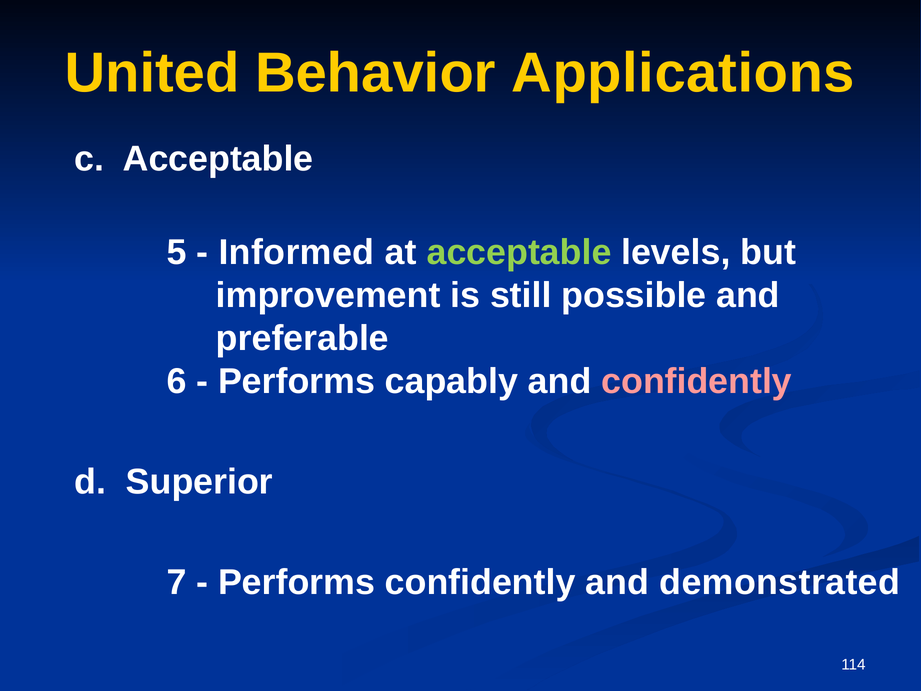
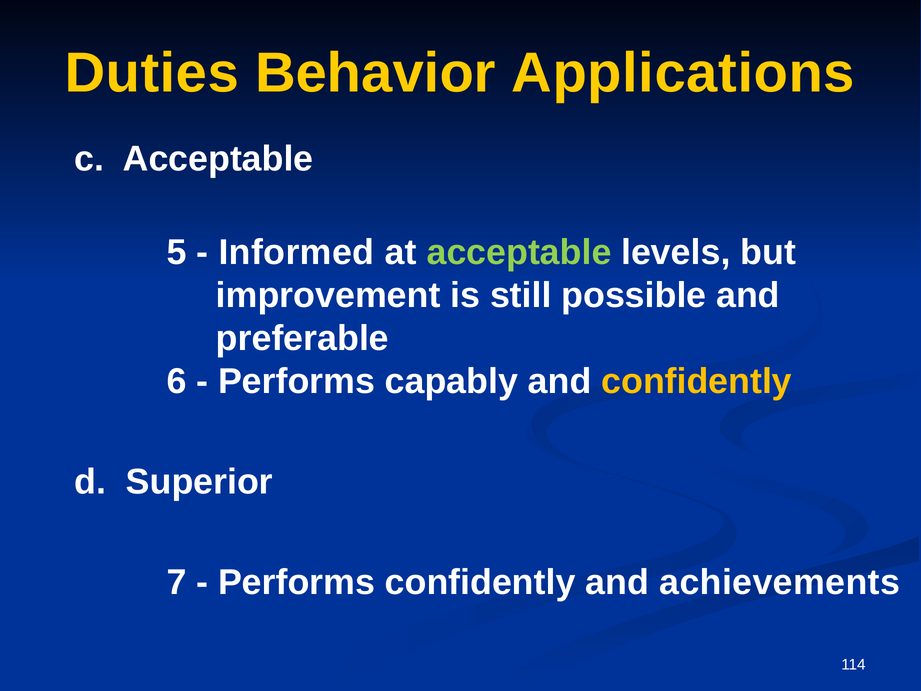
United: United -> Duties (152, 73)
confidently colour: pink -> yellow (697, 381)
demonstrated: demonstrated -> achievements (780, 582)
